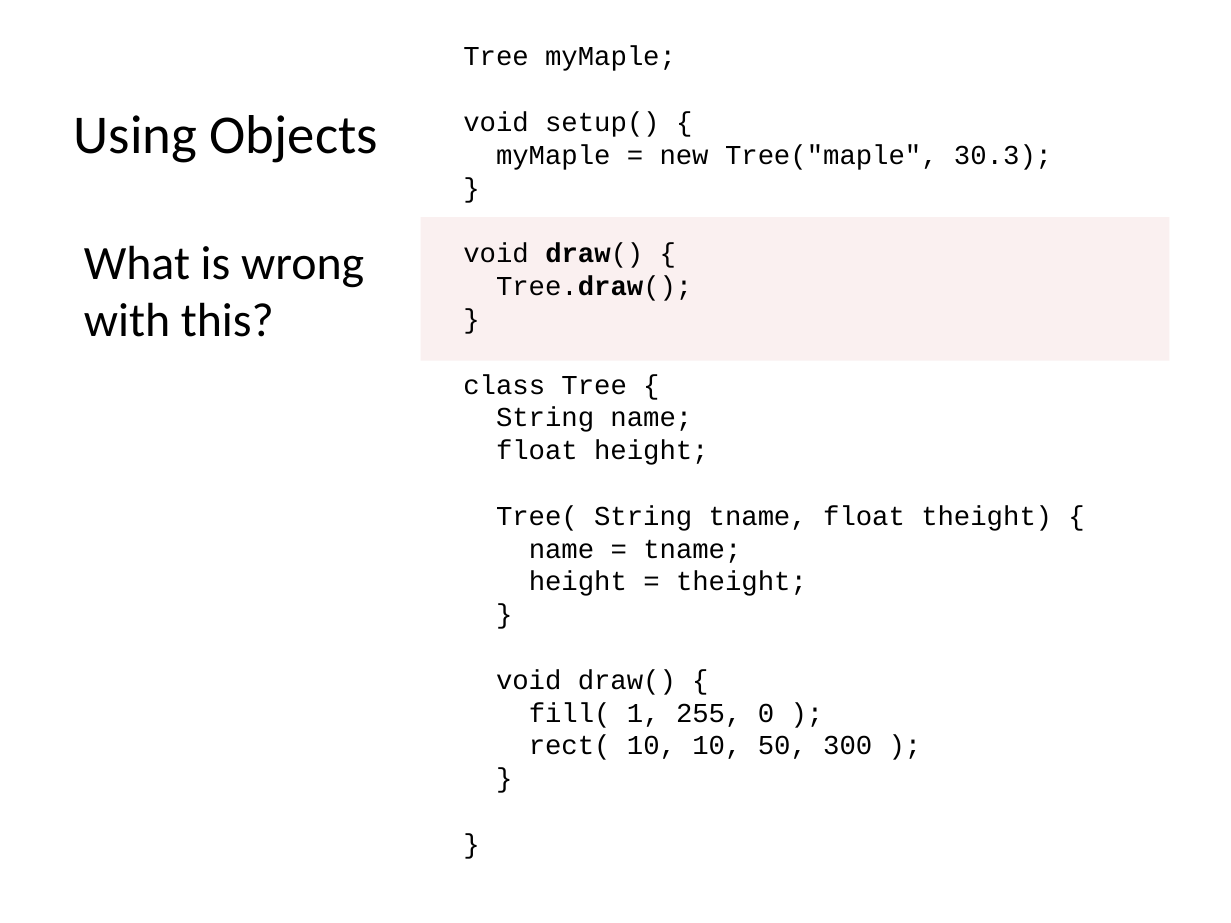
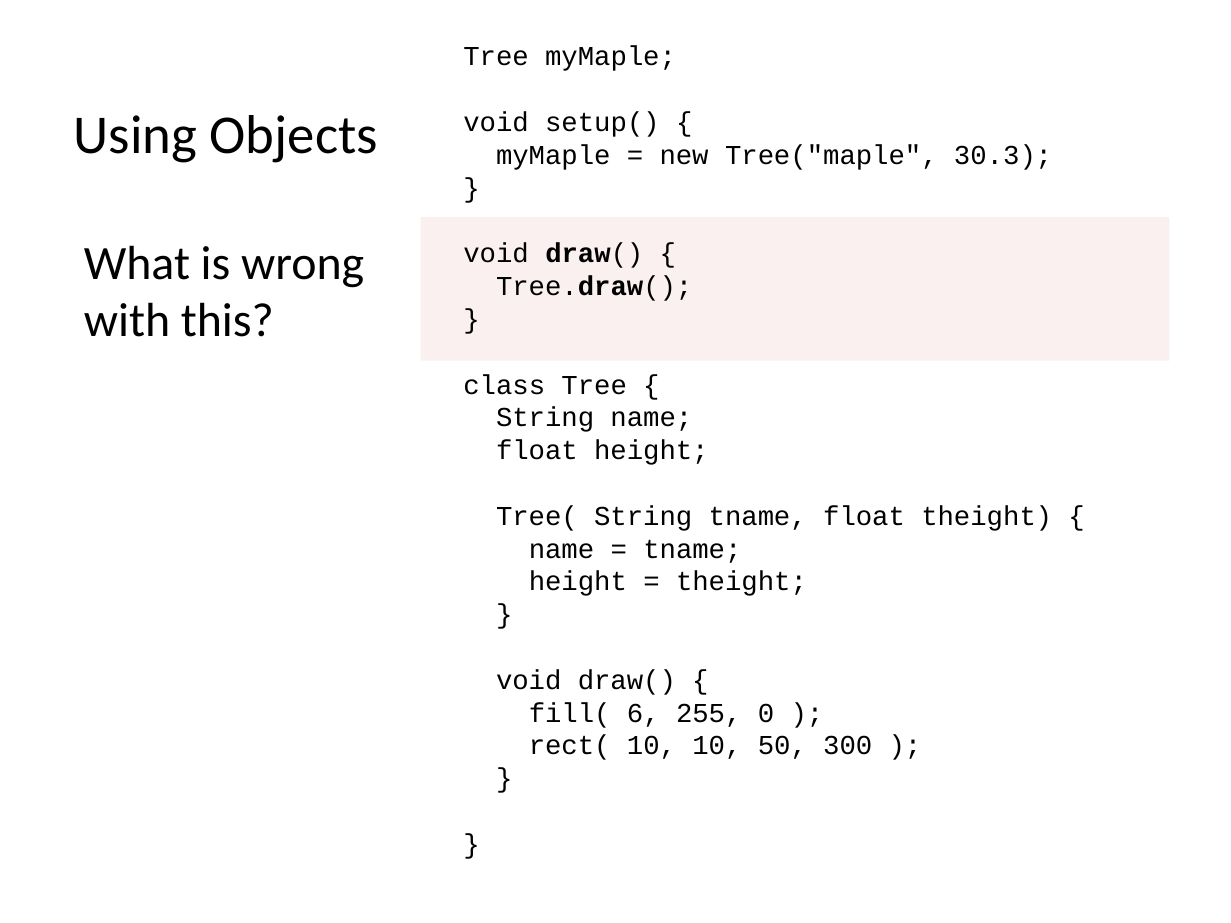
1: 1 -> 6 (643, 713)
